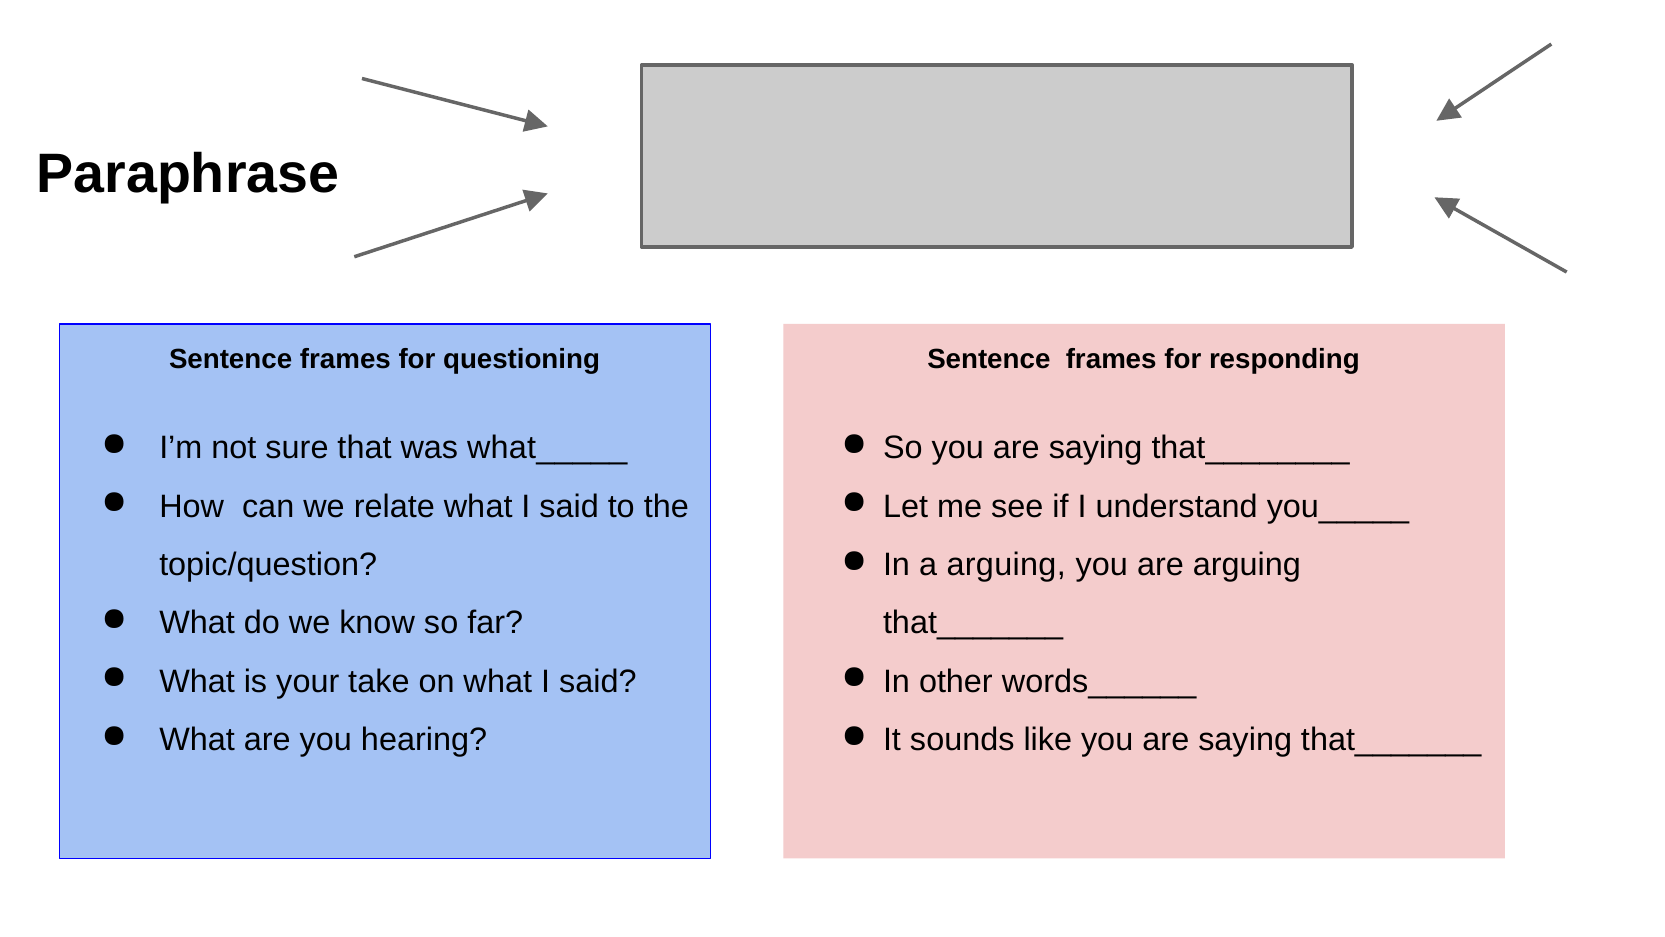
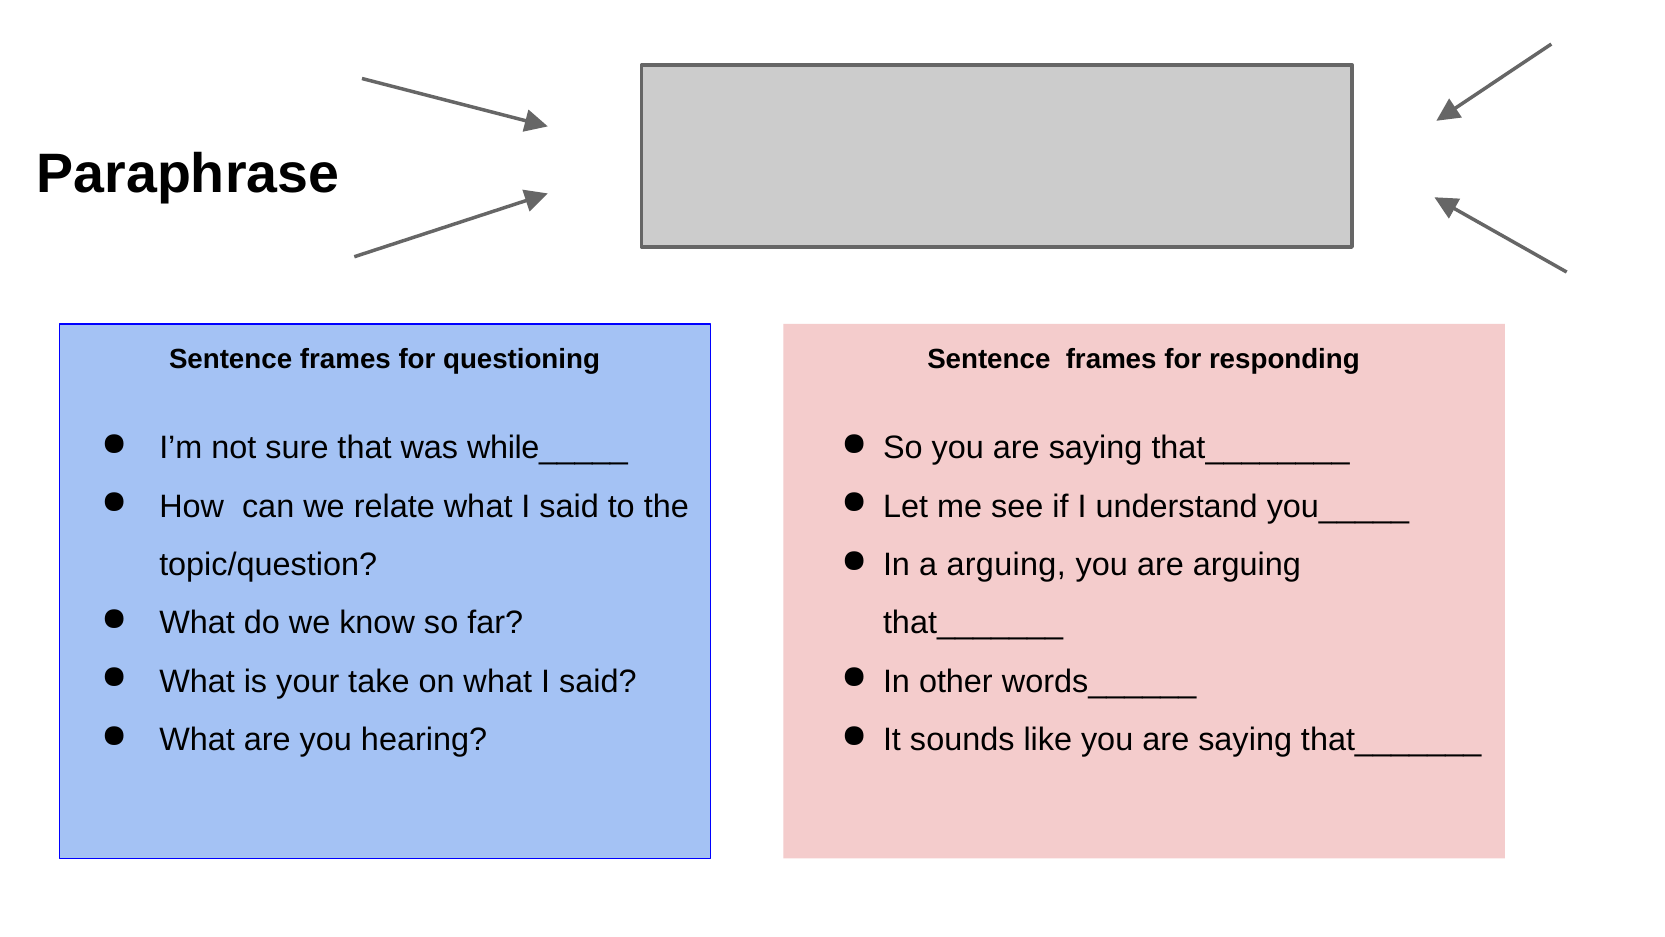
what_____: what_____ -> while_____ (547, 448)
